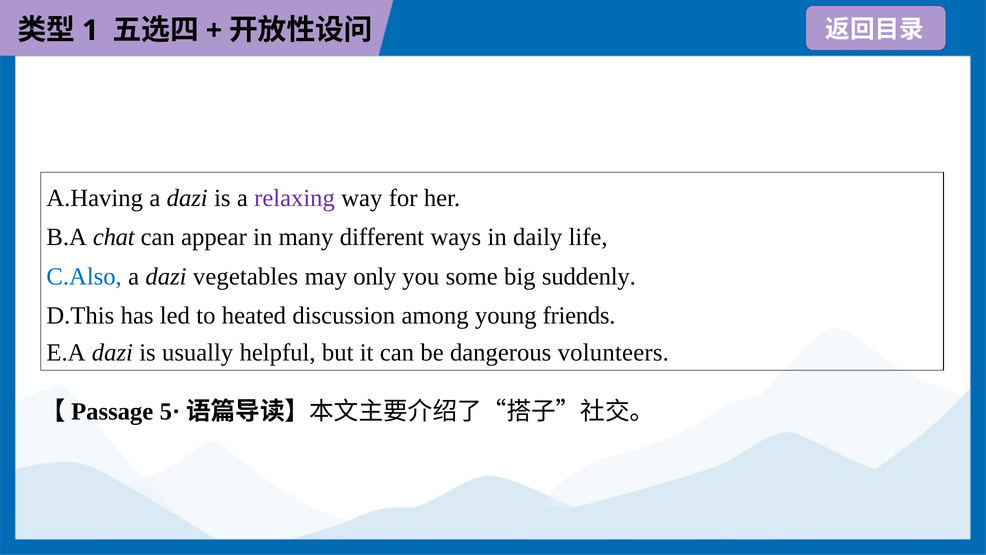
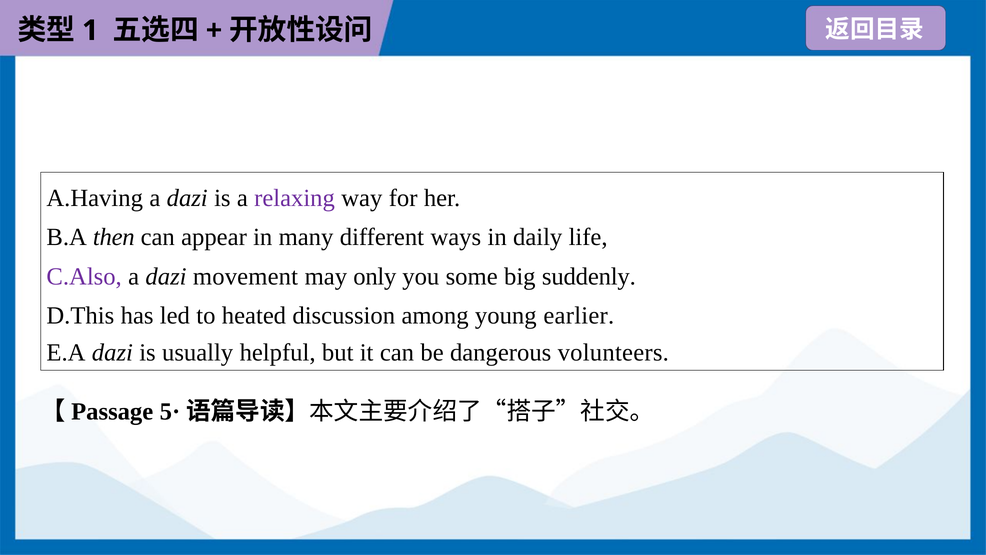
chat: chat -> then (114, 237)
C.Also colour: blue -> purple (84, 276)
vegetables: vegetables -> movement (246, 276)
friends: friends -> earlier (579, 315)
